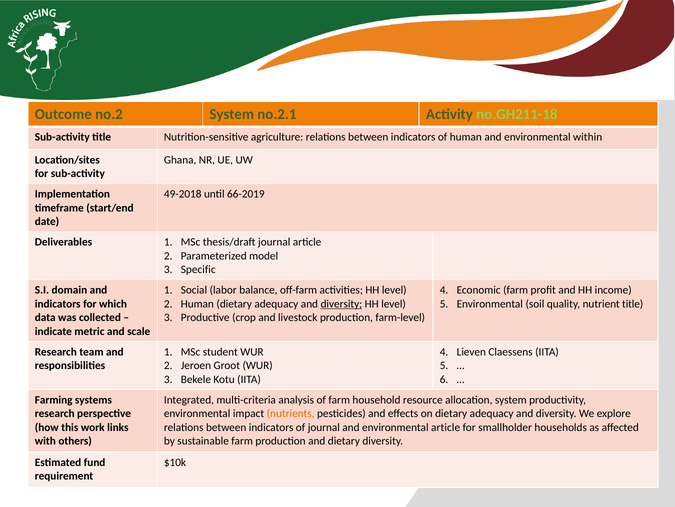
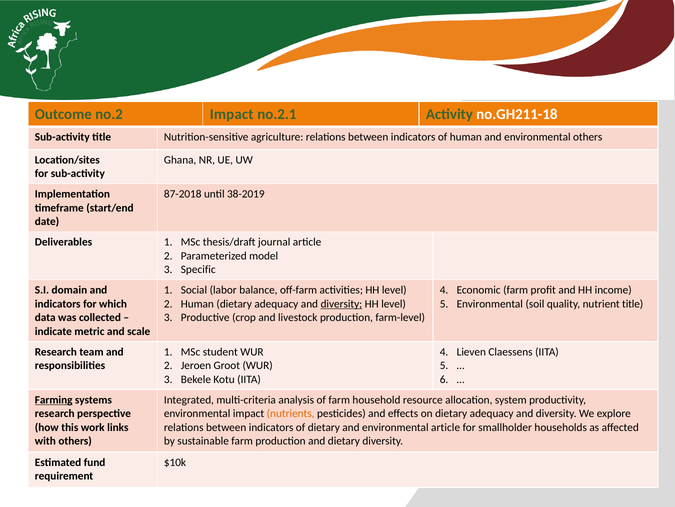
no.2 System: System -> Impact (232, 114)
no.GH211-18 colour: light green -> white (517, 114)
environmental within: within -> others (588, 137)
49-2018: 49-2018 -> 87-2018 (183, 194)
66-2019: 66-2019 -> 38-2019 (246, 194)
Farming underline: none -> present (54, 399)
of journal: journal -> dietary (324, 427)
